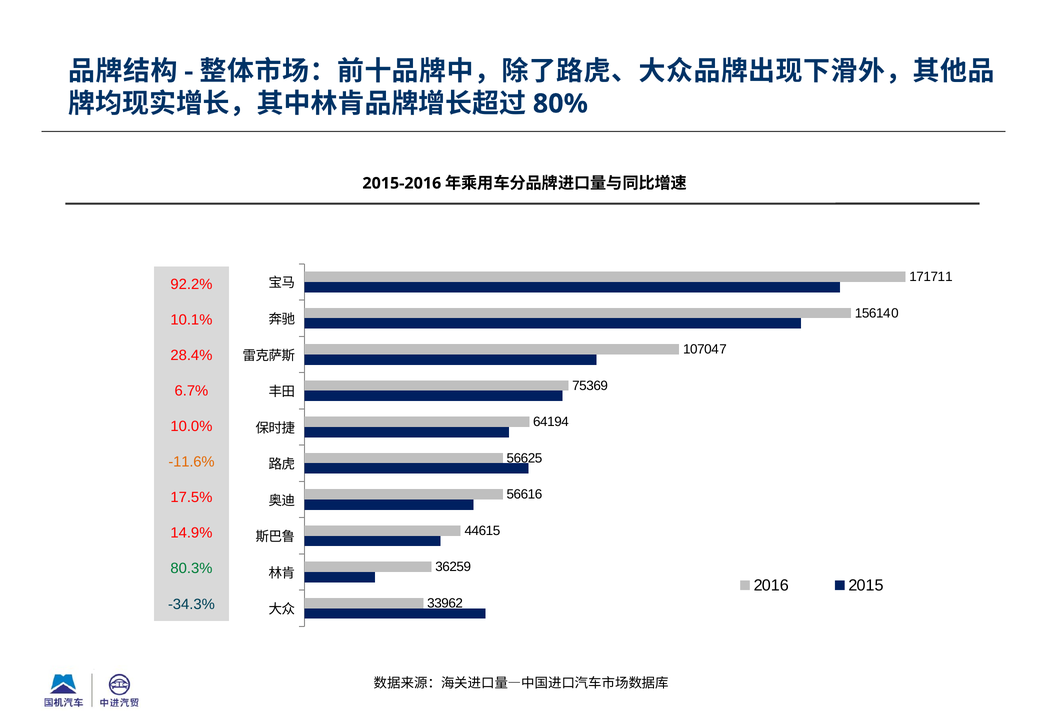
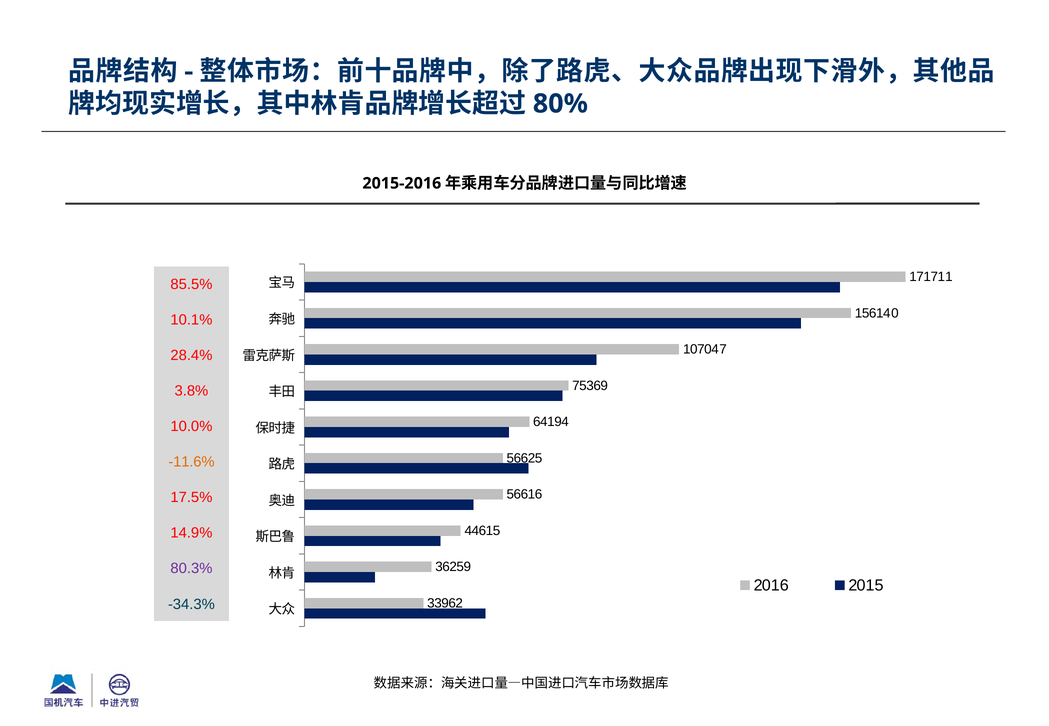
92.2%: 92.2% -> 85.5% (191, 285)
6.7%: 6.7% -> 3.8% (191, 391)
80.3% colour: green -> purple (191, 569)
